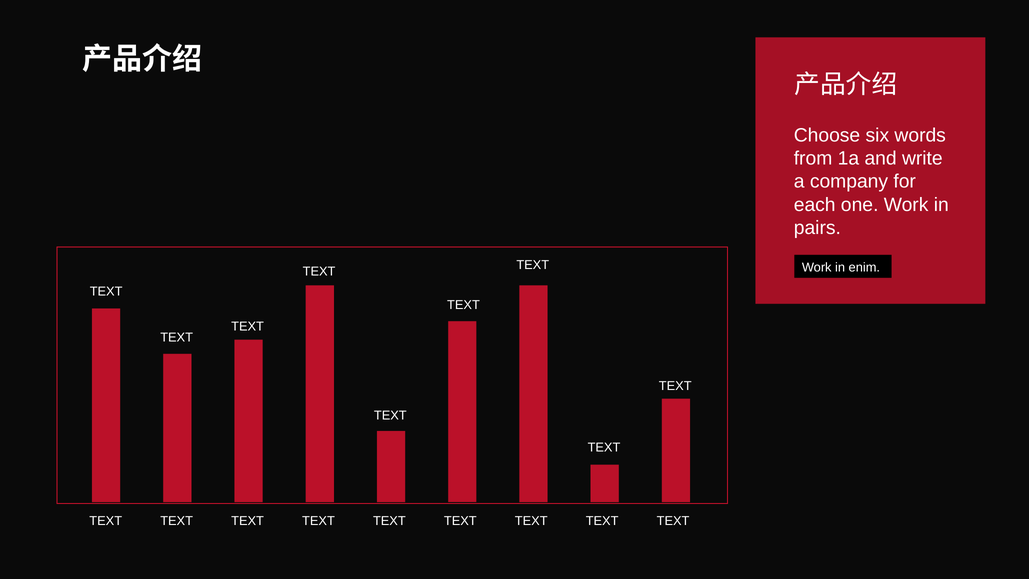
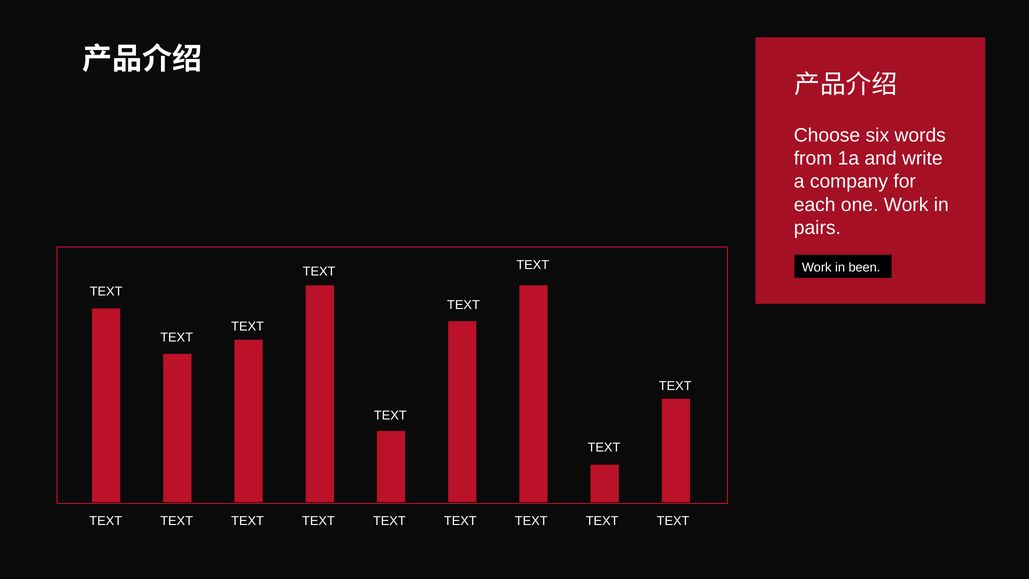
enim: enim -> been (864, 267)
